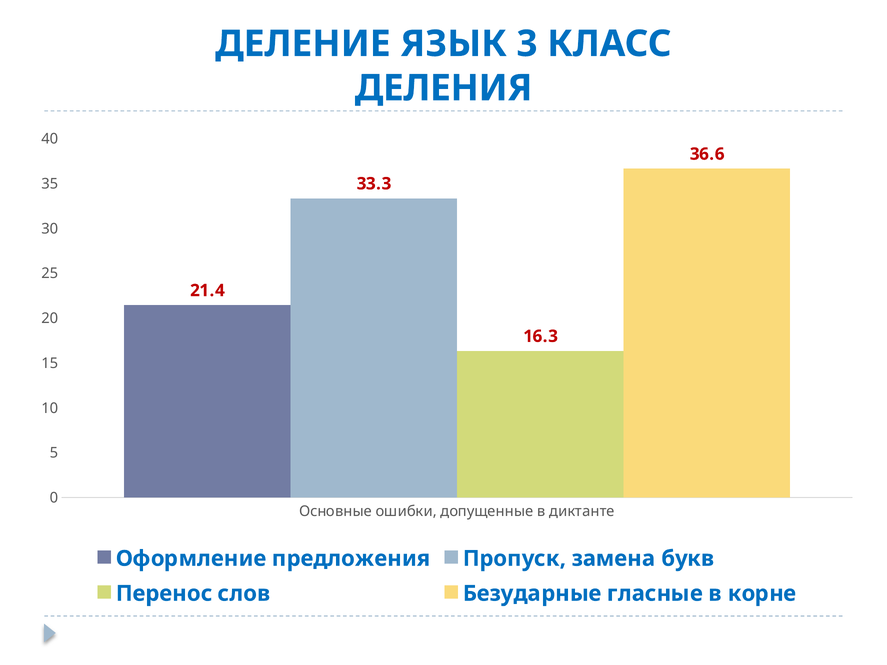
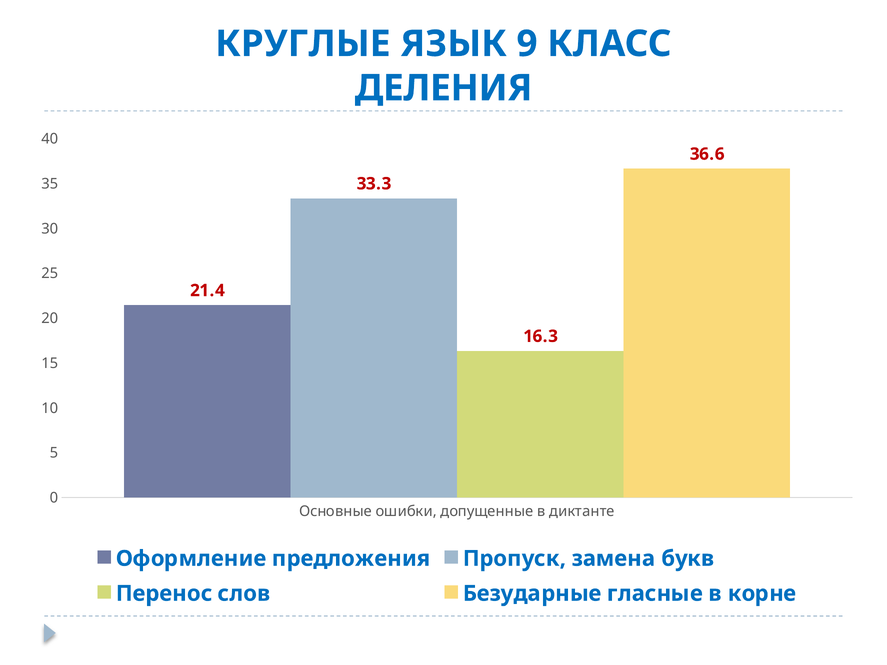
ДЕЛЕНИЕ: ДЕЛЕНИЕ -> КРУГЛЫЕ (303, 44)
3: 3 -> 9 (527, 44)
